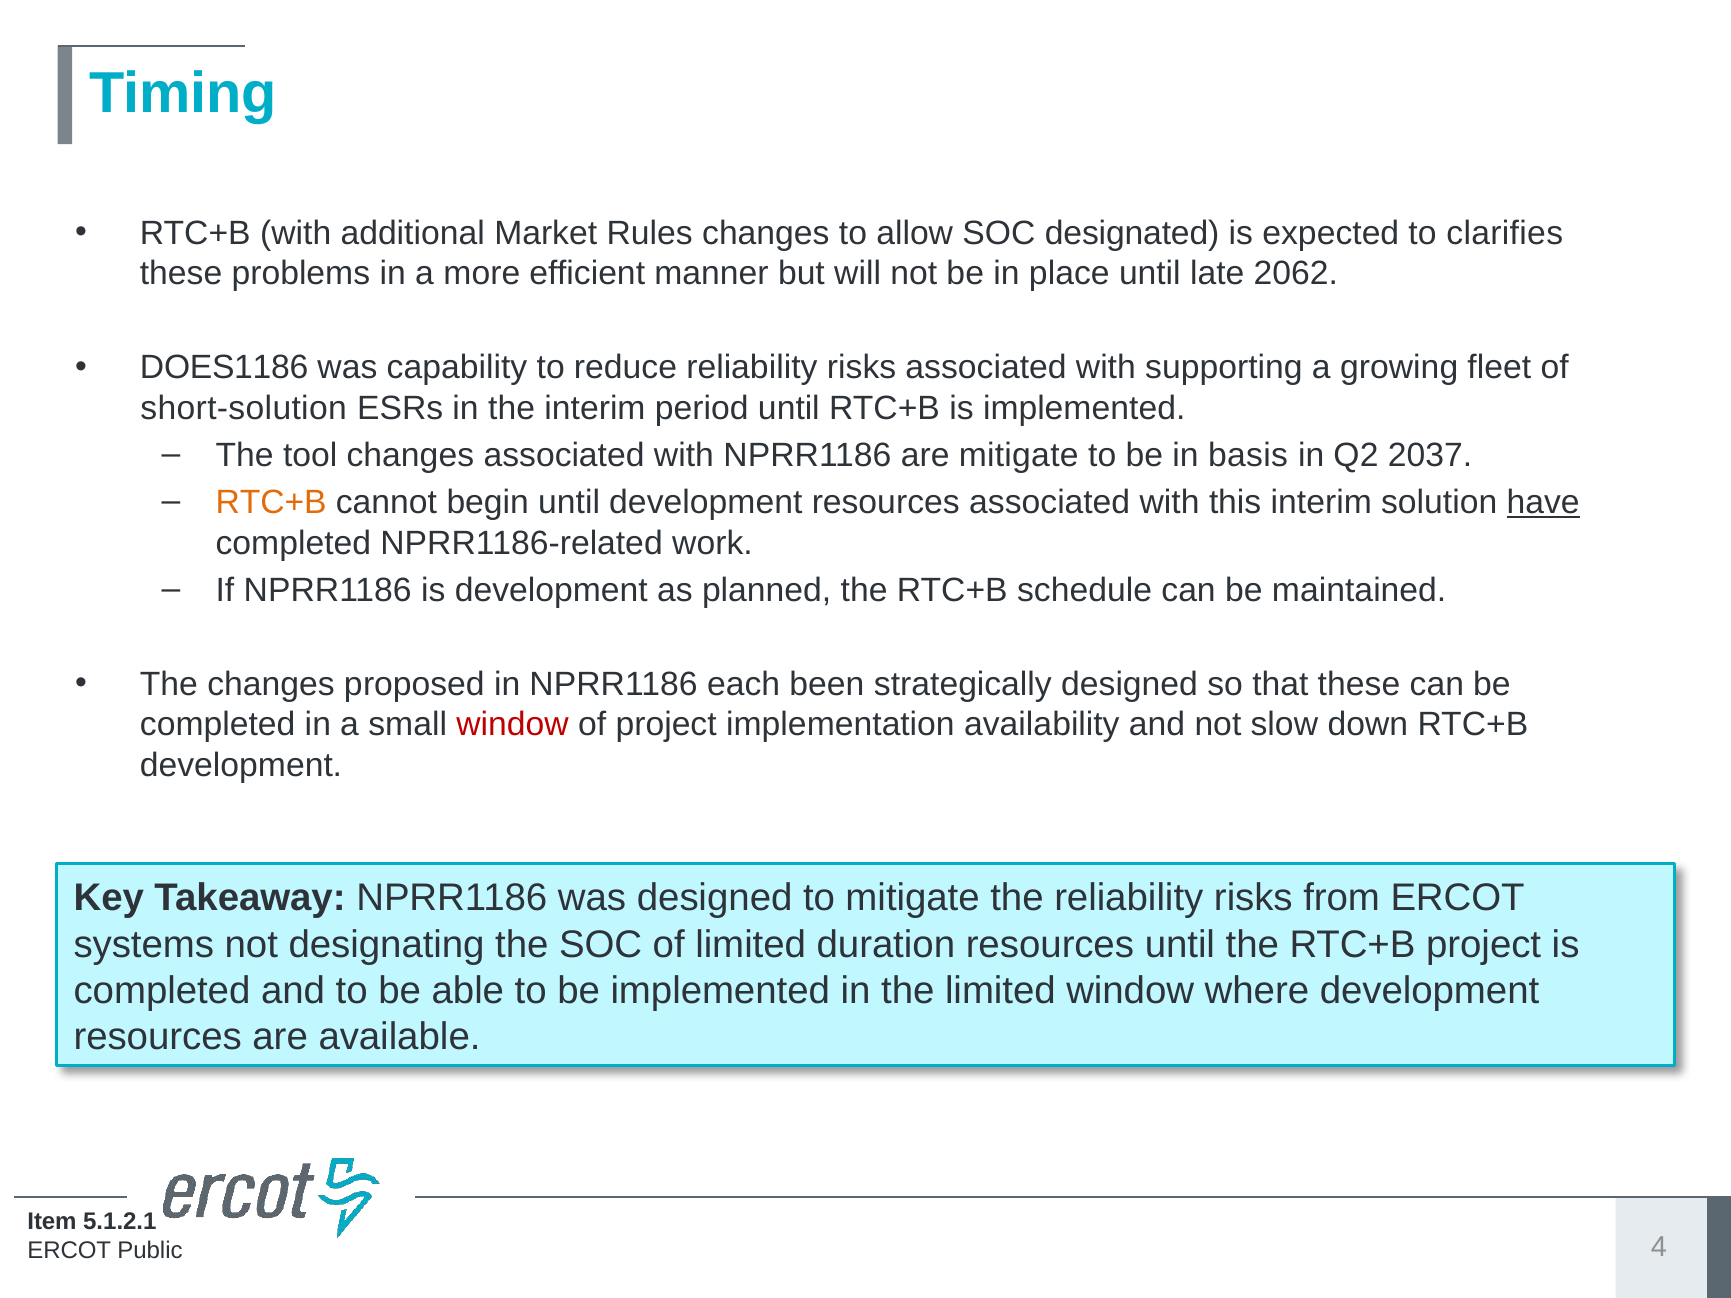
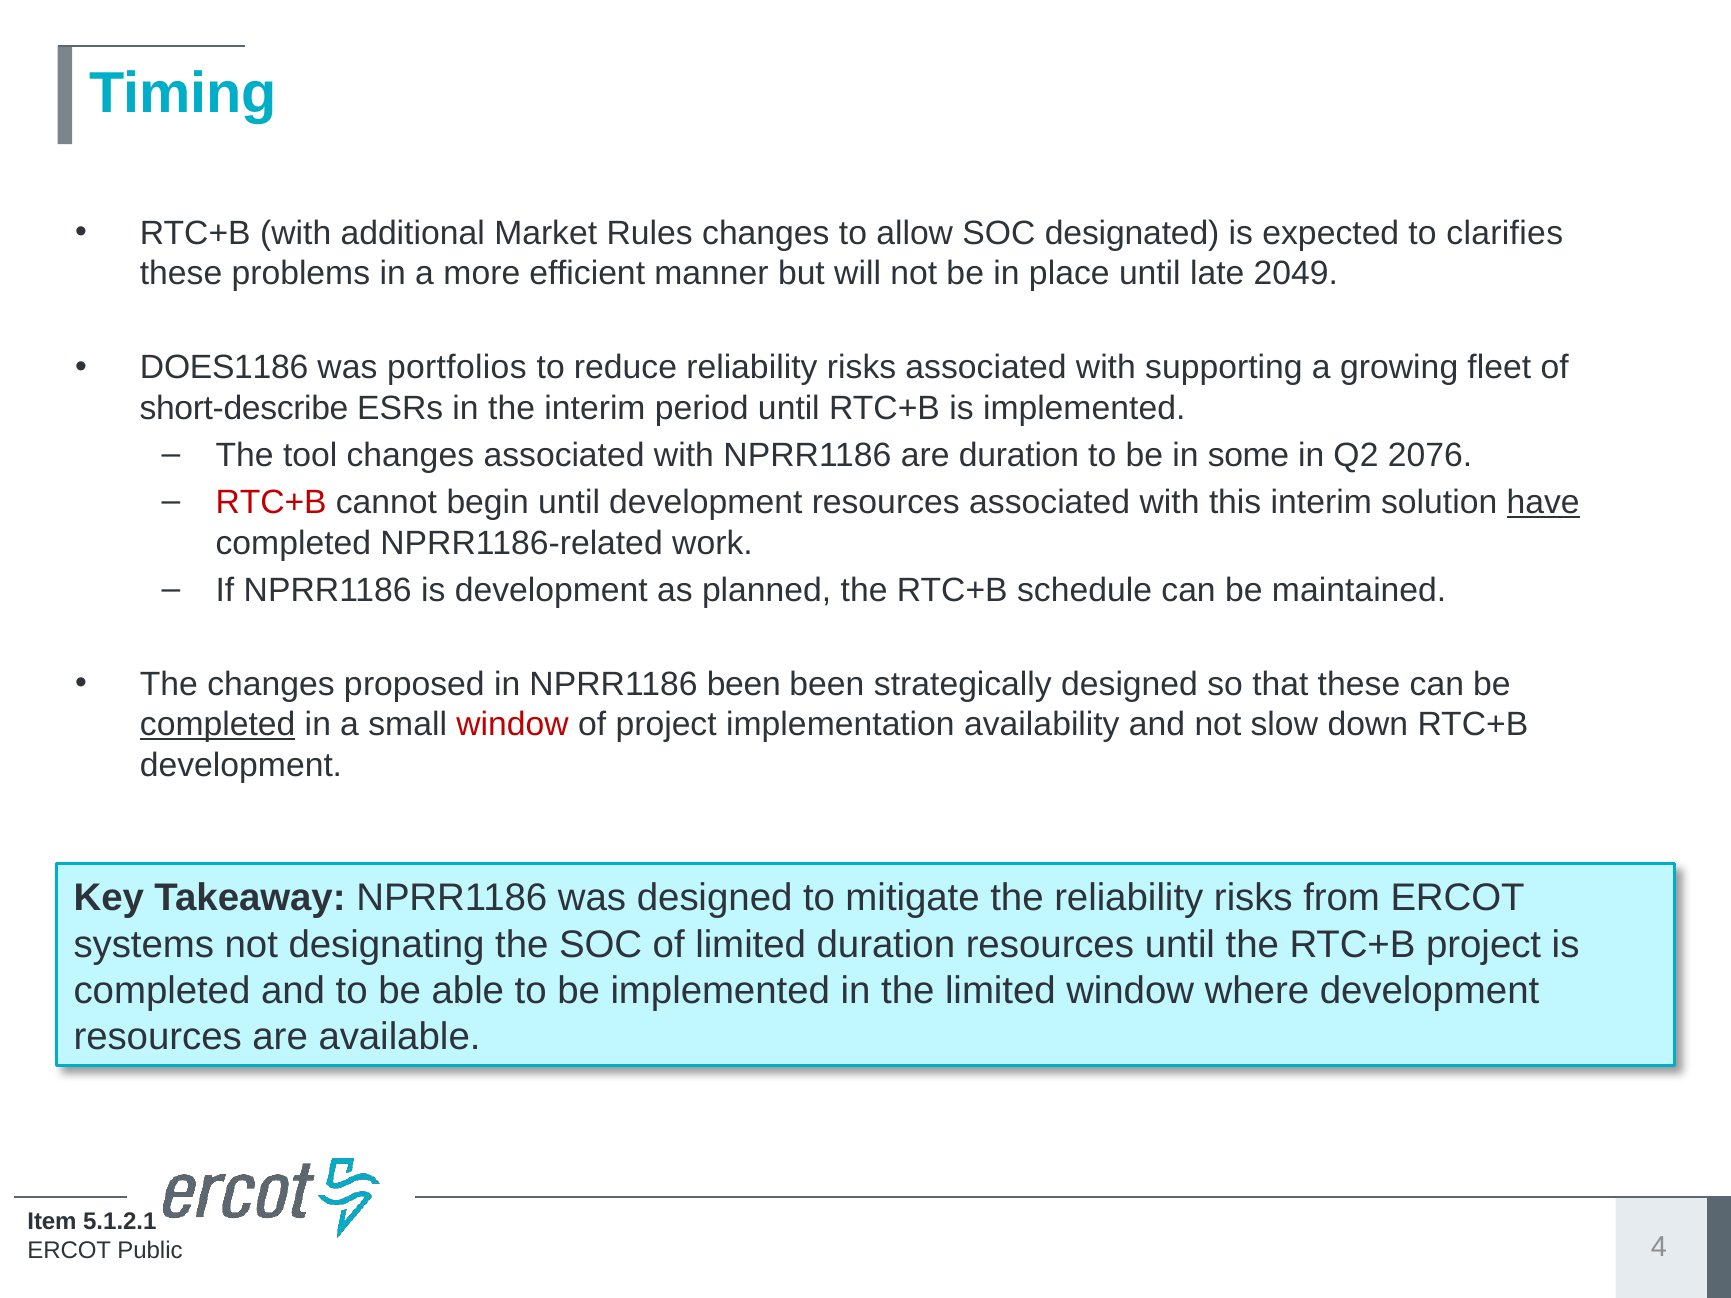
2062: 2062 -> 2049 (1296, 274)
capability: capability -> portfolios (457, 368)
short-solution: short-solution -> short-describe (244, 408)
are mitigate: mitigate -> duration (1019, 455)
basis: basis -> some (1248, 455)
2037: 2037 -> 2076 (1430, 455)
RTC+B colour: orange -> red (271, 503)
NPRR1186 each: each -> been (744, 684)
completed underline: none -> present (218, 725)
